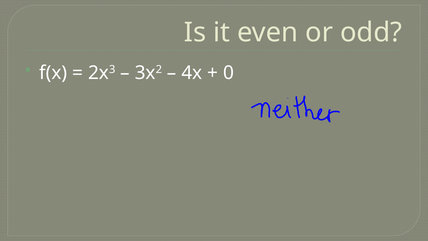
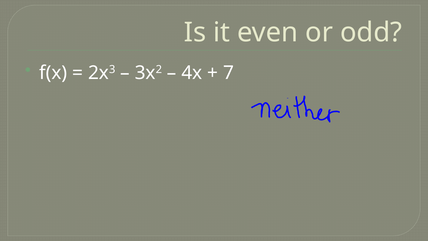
0: 0 -> 7 (229, 73)
